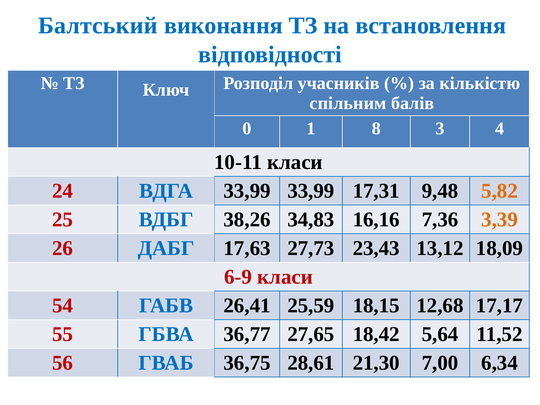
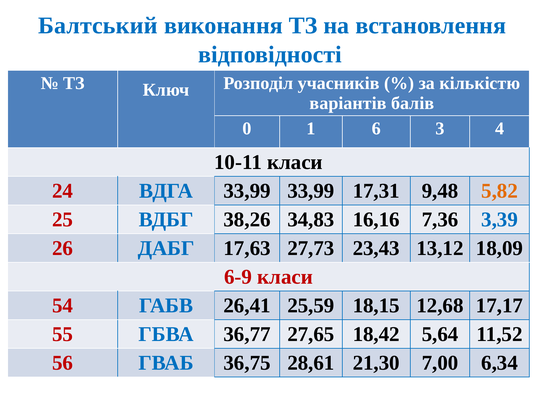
спільним: спільним -> варіантів (348, 103)
8: 8 -> 6 (376, 129)
3,39 colour: orange -> blue (500, 220)
